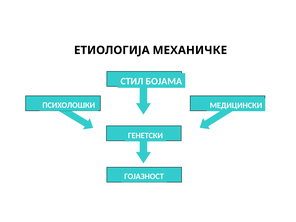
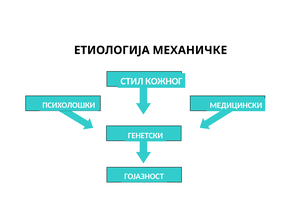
БОЈАМА: БОЈАМА -> КОЖНОГ (164, 81)
